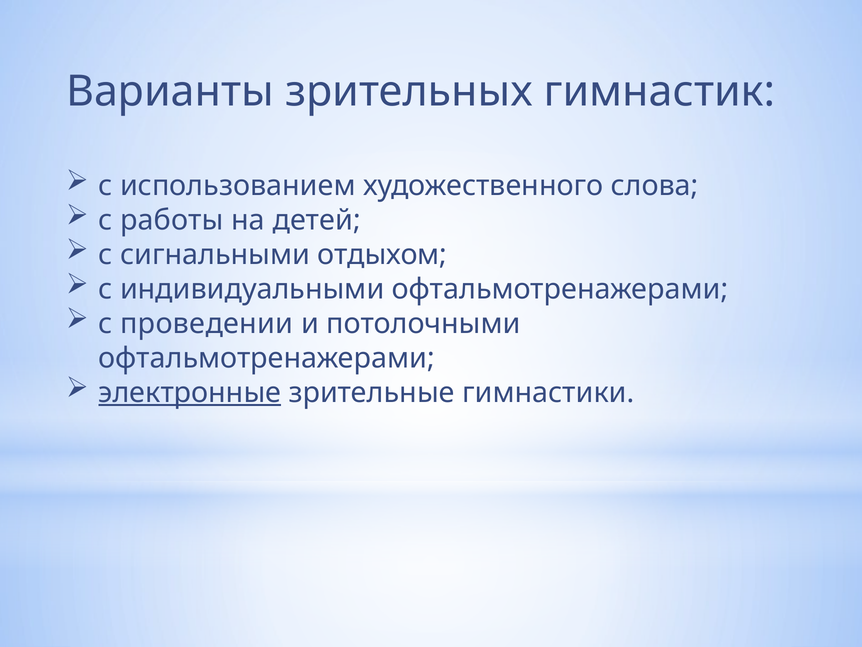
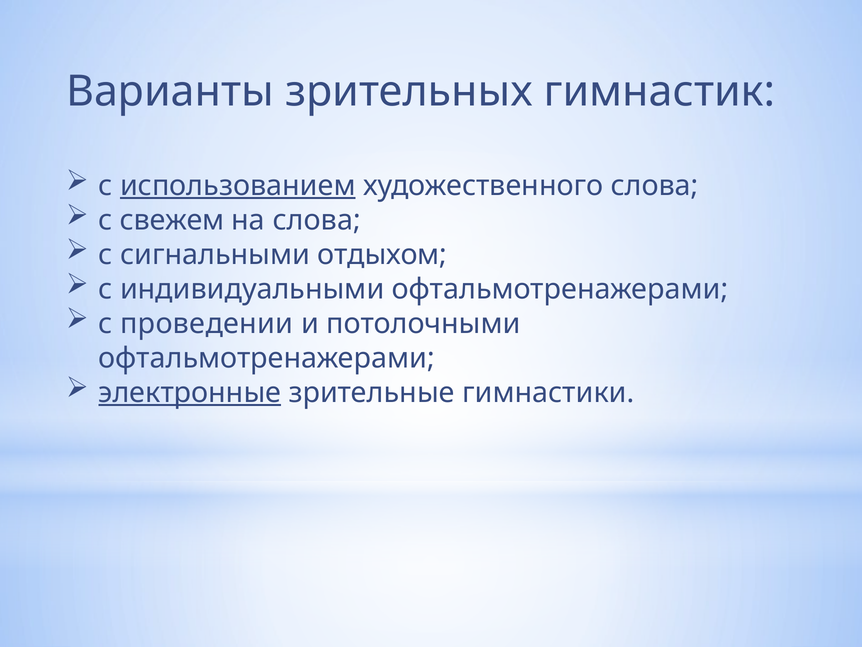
использованием underline: none -> present (238, 185)
работы: работы -> свежем (172, 220)
на детей: детей -> слова (317, 220)
